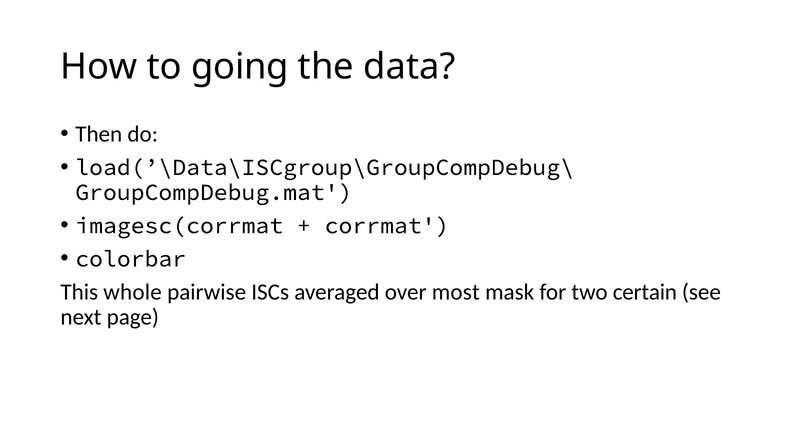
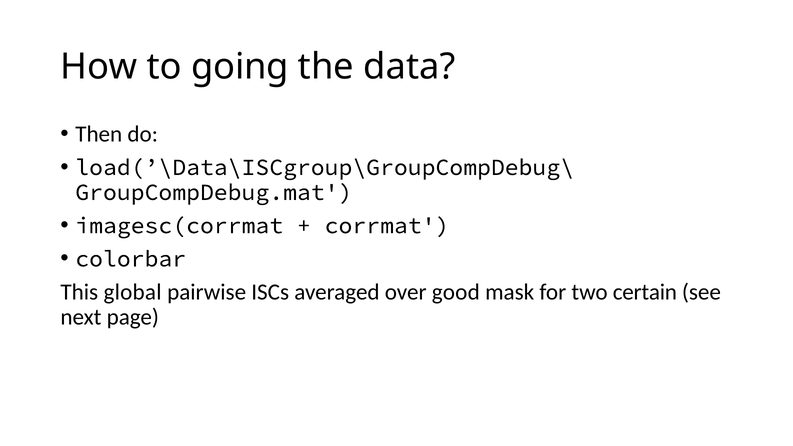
whole: whole -> global (133, 292)
most: most -> good (456, 292)
